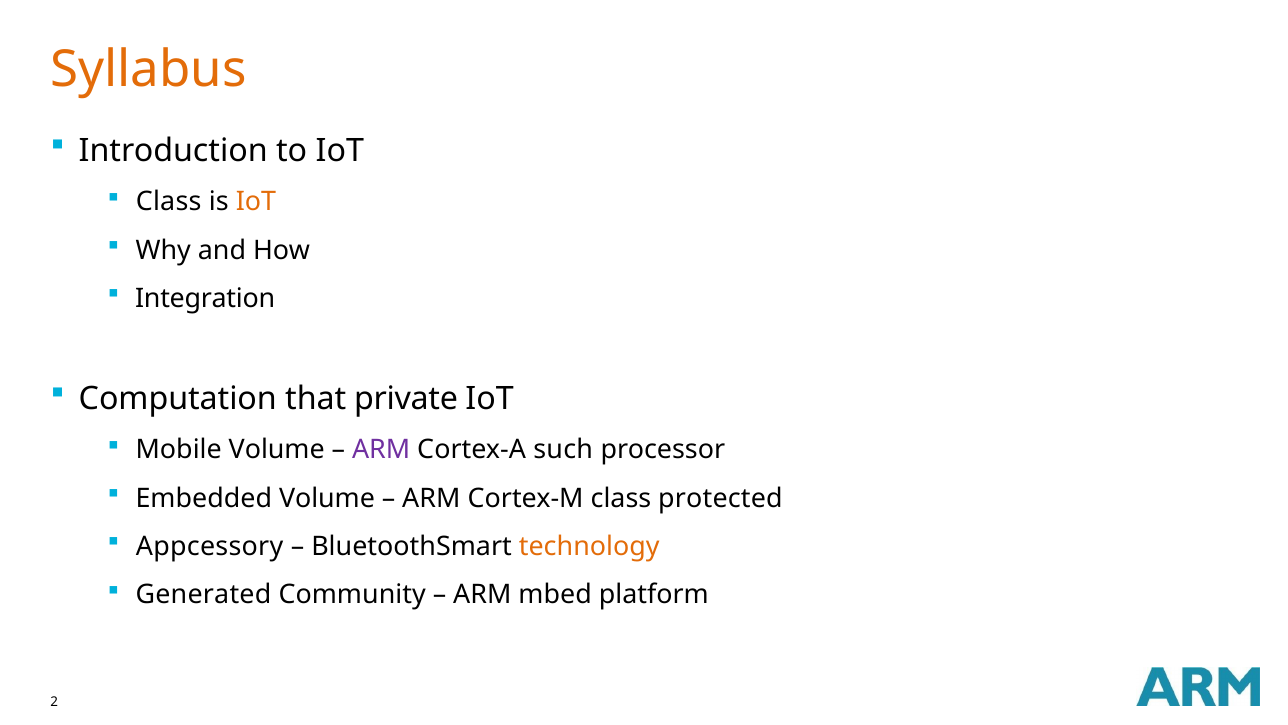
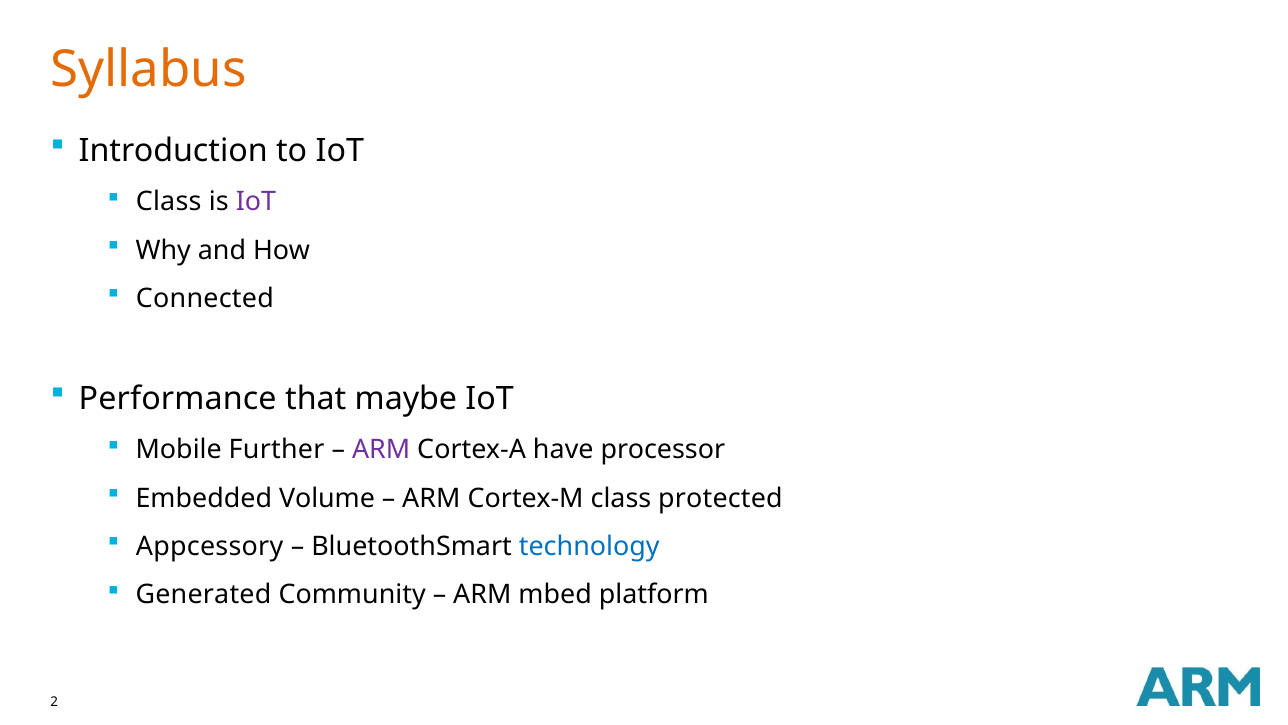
IoT colour: orange -> purple (256, 202)
Integration: Integration -> Connected (205, 299)
Computation: Computation -> Performance (178, 399)
private: private -> maybe (406, 399)
Mobile Volume: Volume -> Further (277, 450)
such: such -> have (563, 450)
technology colour: orange -> blue (589, 547)
